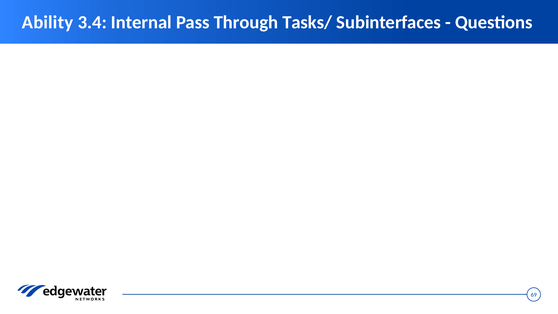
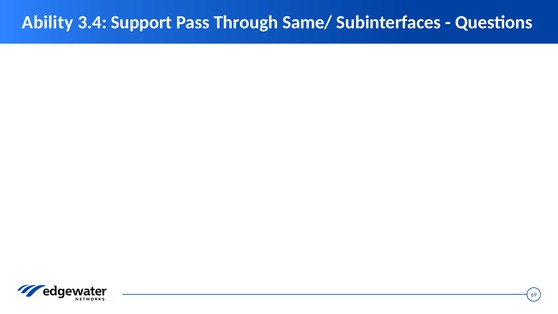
Internal: Internal -> Support (141, 22)
Tasks/: Tasks/ -> Same/ (307, 22)
